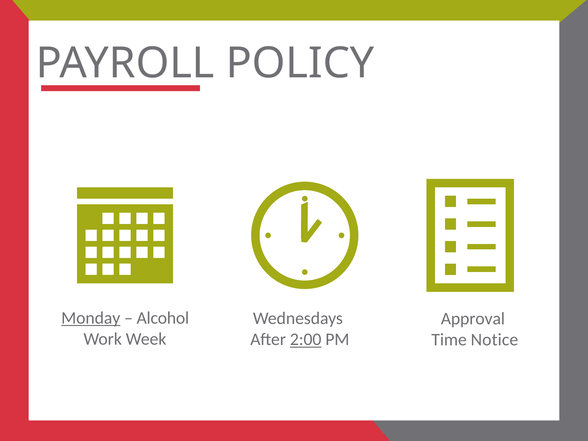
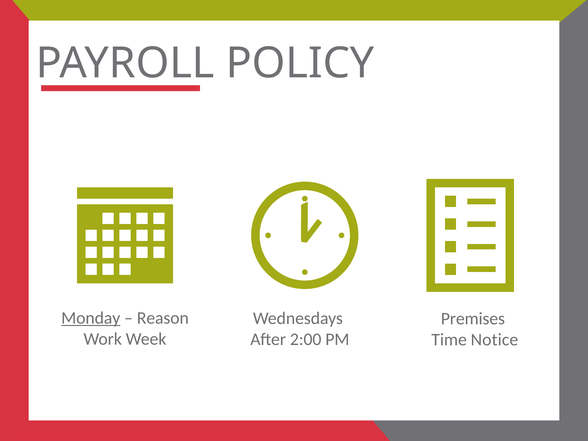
Alcohol: Alcohol -> Reason (163, 318)
Approval: Approval -> Premises (473, 318)
2:00 underline: present -> none (306, 339)
